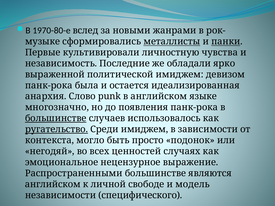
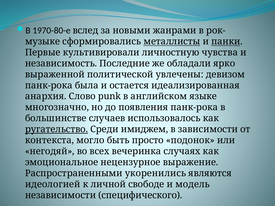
политической имиджем: имиджем -> увлечены (180, 74)
большинстве underline: present -> none (56, 118)
ценностей: ценностей -> вечеринка (136, 151)
Распространенными большинстве: большинстве -> укоренились (155, 173)
английском: английском -> идеологией (53, 184)
